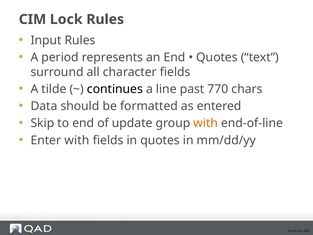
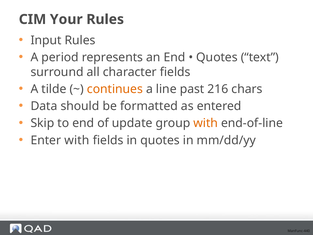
Lock: Lock -> Your (66, 19)
continues colour: black -> orange (115, 89)
770: 770 -> 216 (218, 89)
